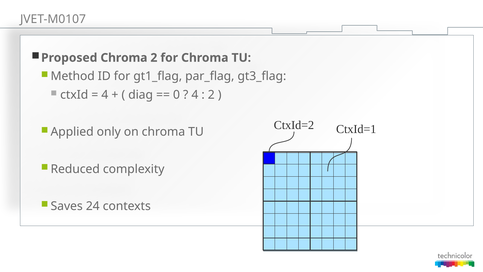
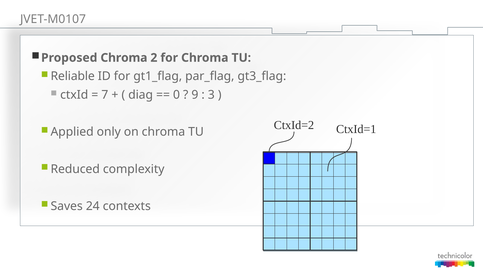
Method: Method -> Reliable (73, 76)
4: 4 -> 7 (105, 95)
4: 4 -> 9 (195, 95)
2: 2 -> 3 (211, 95)
